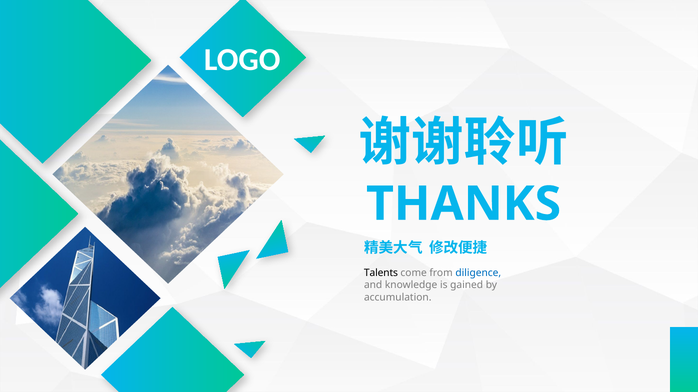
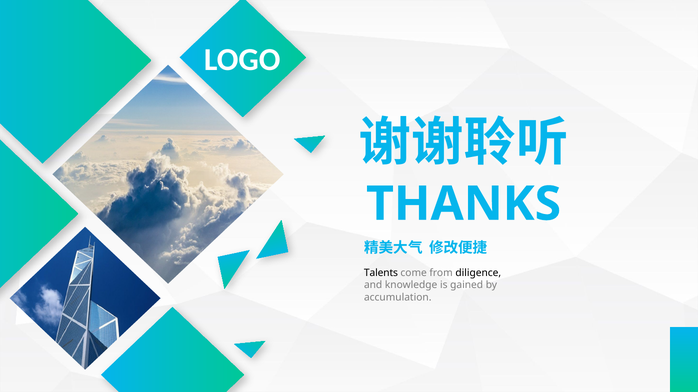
diligence colour: blue -> black (478, 273)
